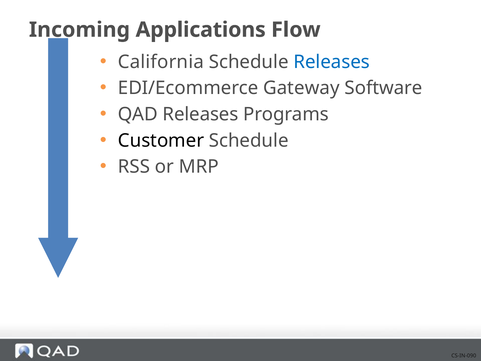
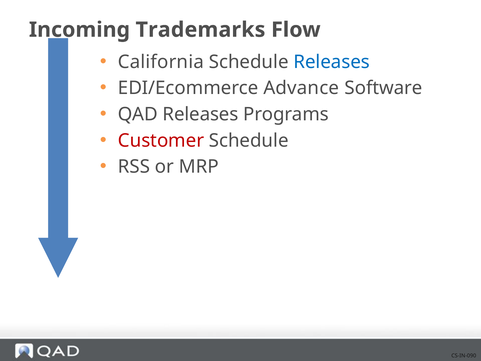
Applications: Applications -> Trademarks (200, 30)
Gateway: Gateway -> Advance (301, 88)
Customer colour: black -> red (161, 140)
